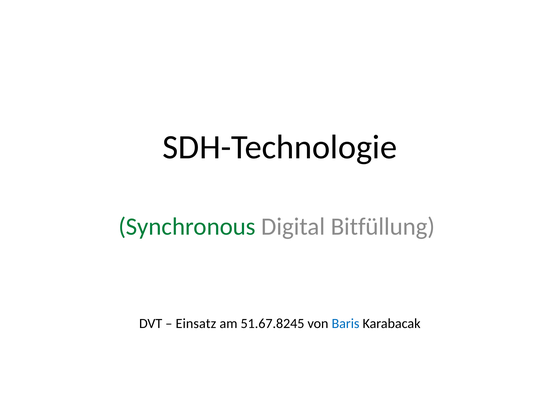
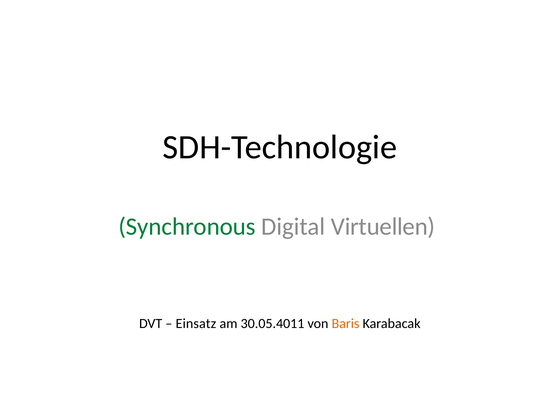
Bitfüllung: Bitfüllung -> Virtuellen (383, 227)
51.67.8245: 51.67.8245 -> 30.05.4011 (273, 324)
Baris colour: blue -> orange (346, 324)
